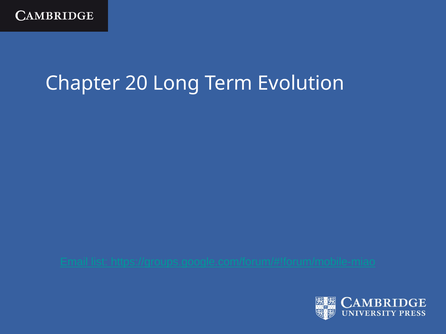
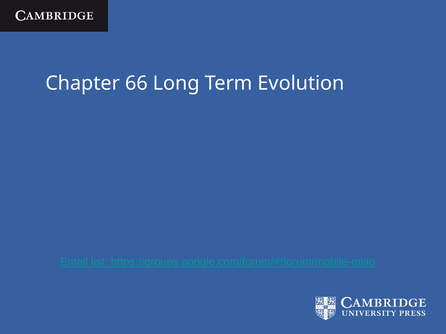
20: 20 -> 66 (136, 83)
